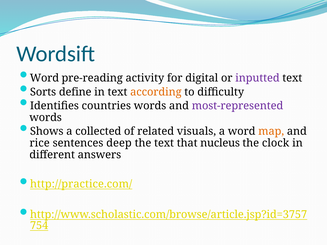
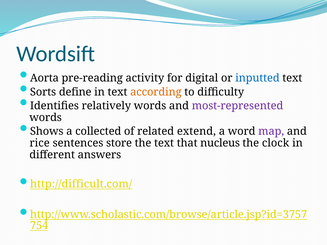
Word: Word -> Aorta (44, 78)
inputted colour: purple -> blue (257, 78)
countries: countries -> relatively (106, 106)
visuals: visuals -> extend (196, 132)
map colour: orange -> purple (271, 132)
deep: deep -> store (119, 143)
http://practice.com/: http://practice.com/ -> http://difficult.com/ (81, 184)
